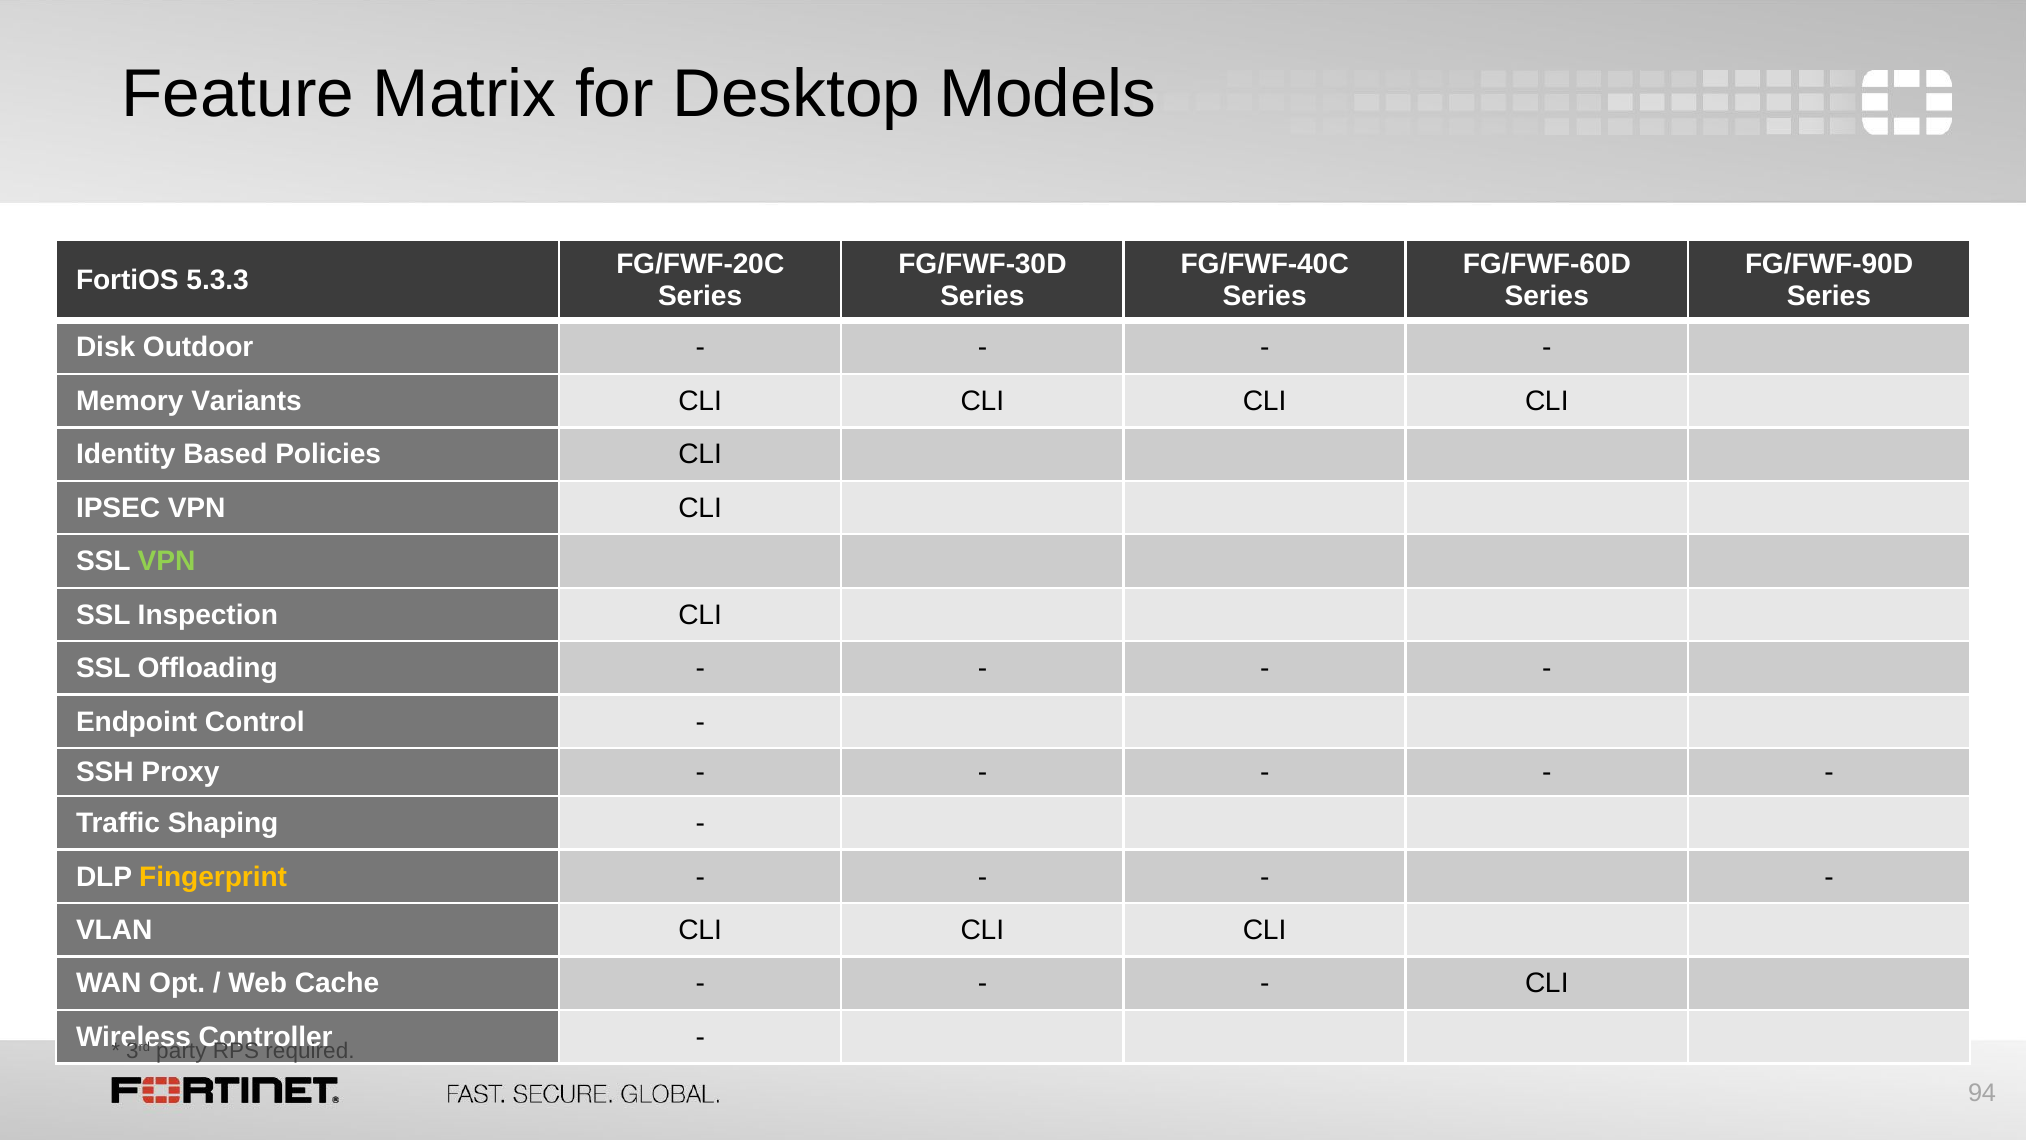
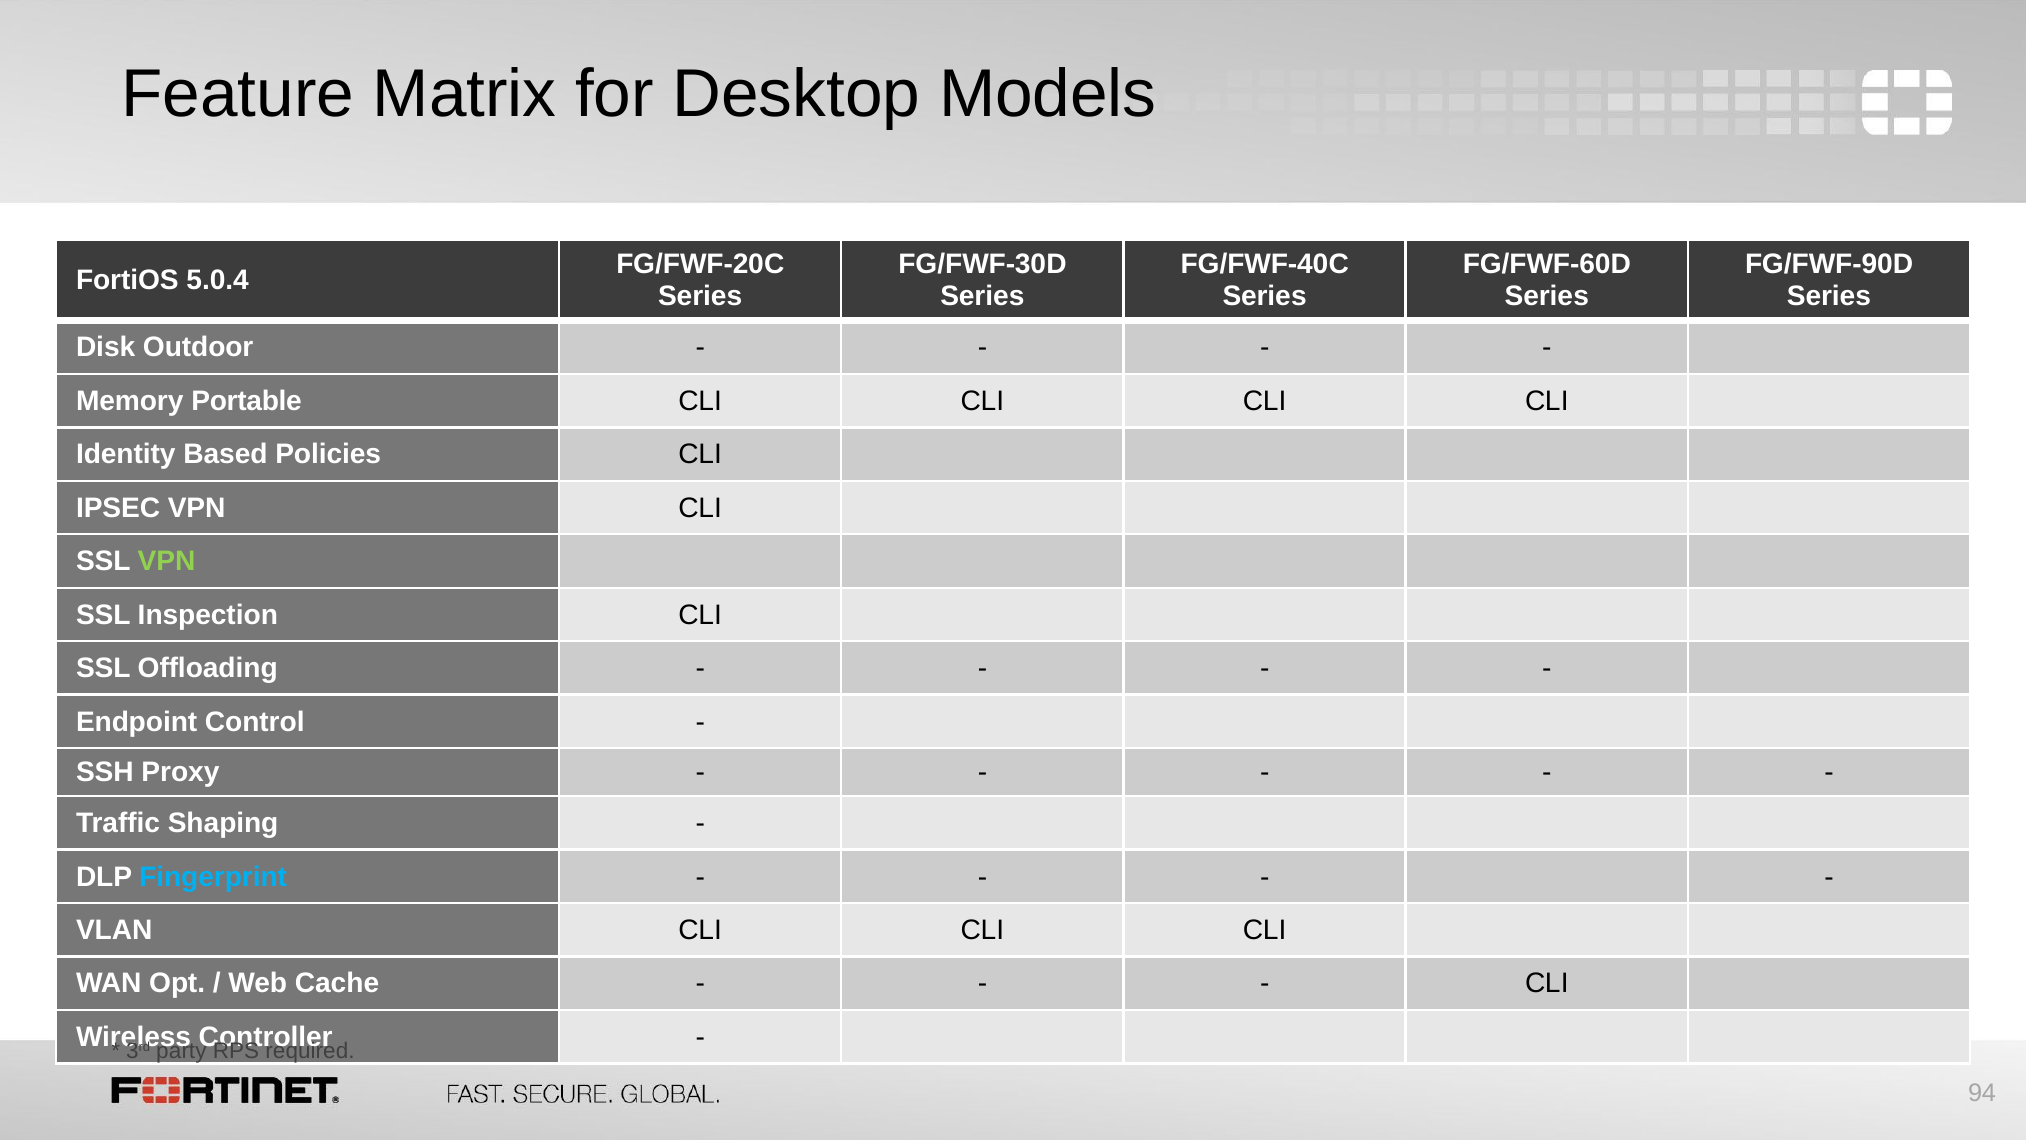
5.3.3: 5.3.3 -> 5.0.4 (218, 280)
Variants: Variants -> Portable (247, 401)
Fingerprint colour: yellow -> light blue (213, 876)
